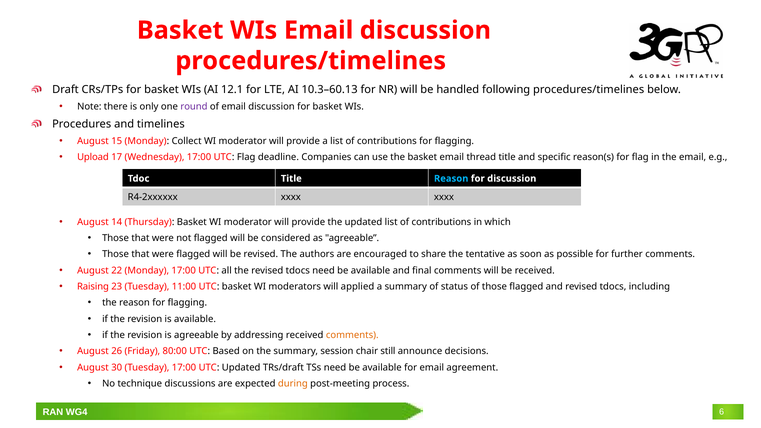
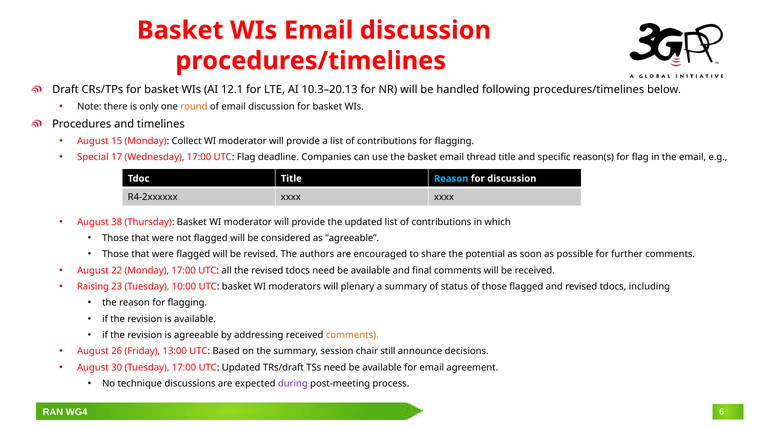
10.3–60.13: 10.3–60.13 -> 10.3–20.13 (330, 90)
round colour: purple -> orange (194, 107)
Upload: Upload -> Special (93, 157)
14: 14 -> 38 (117, 222)
tentative: tentative -> potential (485, 254)
11:00: 11:00 -> 10:00 (184, 287)
applied: applied -> plenary (358, 287)
80:00: 80:00 -> 13:00 (175, 351)
during colour: orange -> purple (293, 384)
